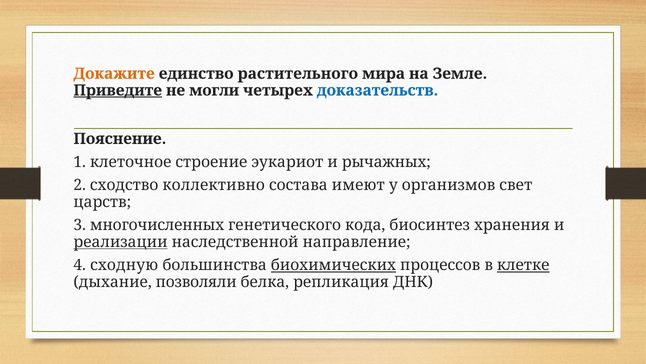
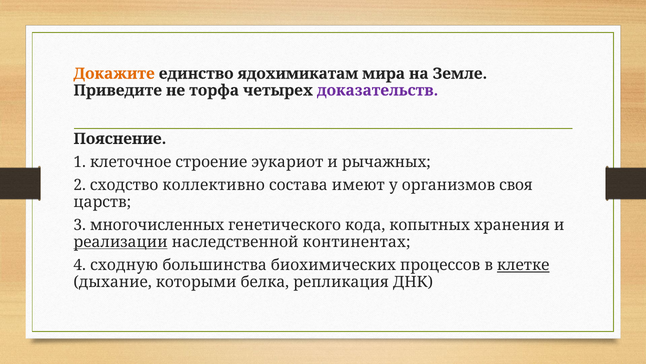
растительного: растительного -> ядохимикатам (298, 74)
Приведите underline: present -> none (118, 90)
могли: могли -> торфа (214, 90)
доказательств colour: blue -> purple (378, 90)
свет: свет -> своя (516, 185)
биосинтез: биосинтез -> копытных (430, 225)
направление: направление -> континентах (357, 242)
биохимических underline: present -> none (333, 265)
позволяли: позволяли -> которыми (196, 282)
